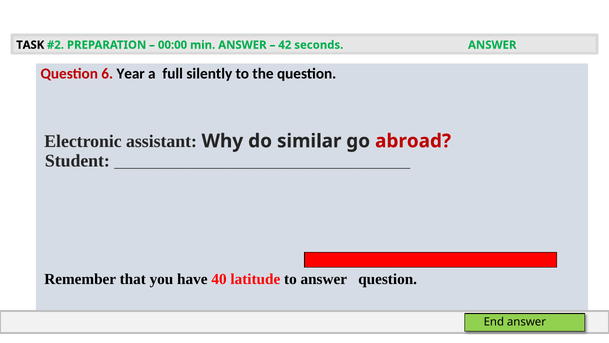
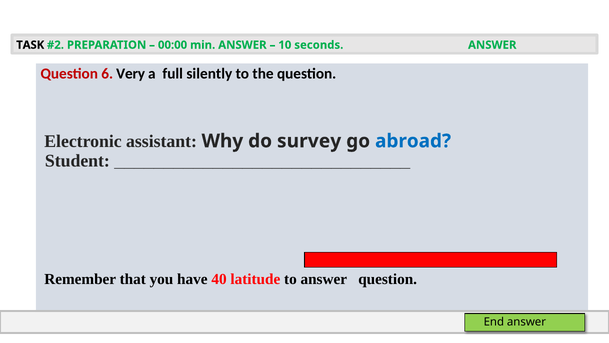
42: 42 -> 10 (285, 45)
Year: Year -> Very (131, 74)
similar: similar -> survey (309, 141)
abroad colour: red -> blue (413, 141)
